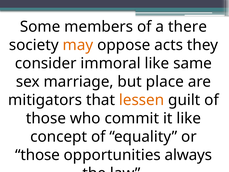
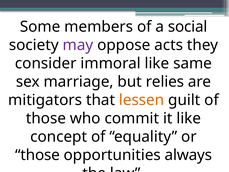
there: there -> social (188, 27)
may colour: orange -> purple (78, 45)
place: place -> relies (165, 82)
